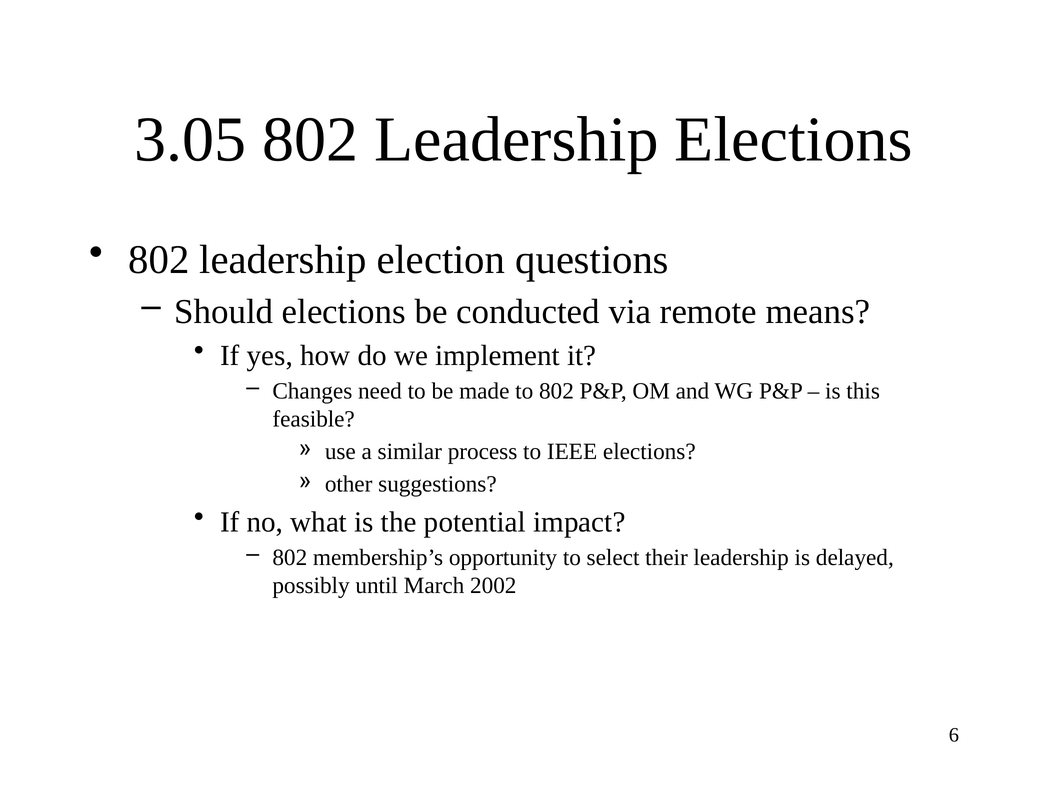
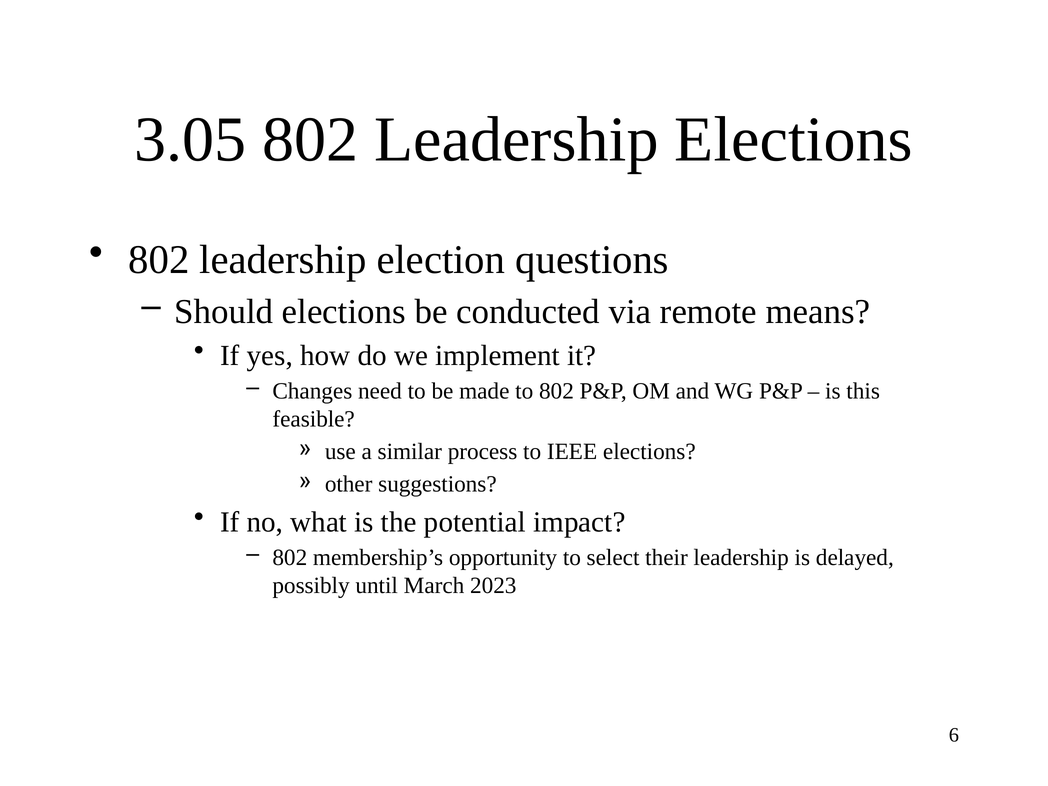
2002: 2002 -> 2023 (493, 586)
